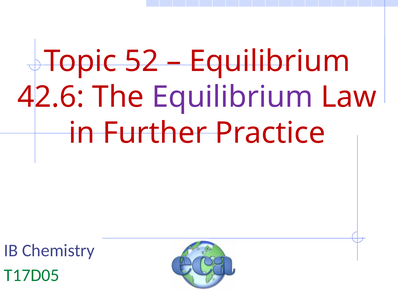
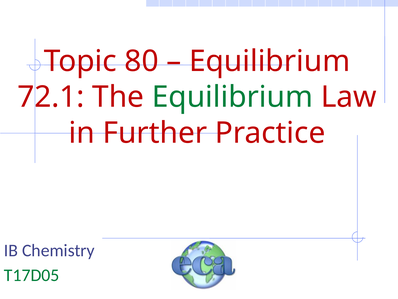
52: 52 -> 80 (142, 61)
42.6: 42.6 -> 72.1 (51, 97)
Equilibrium colour: purple -> green (232, 97)
